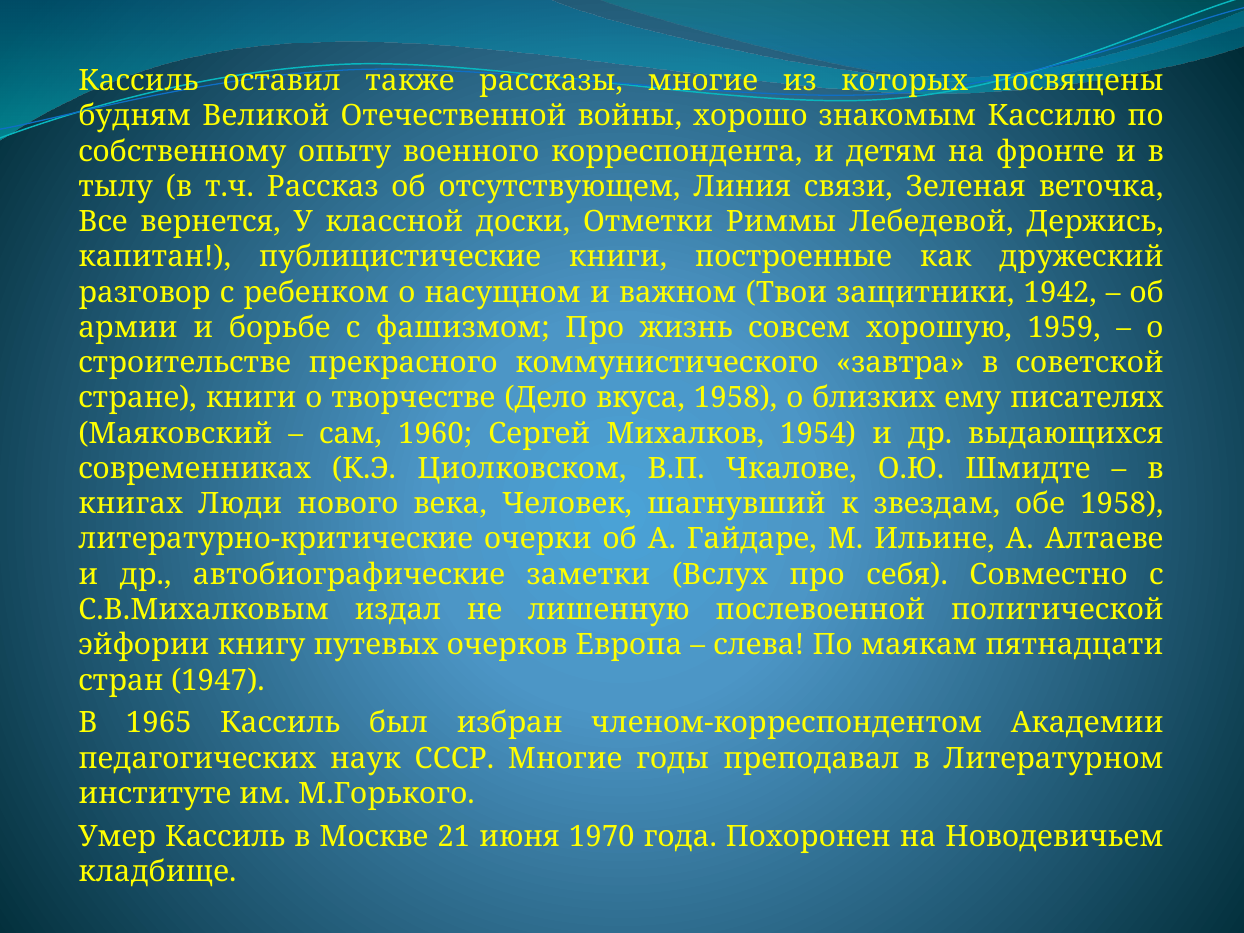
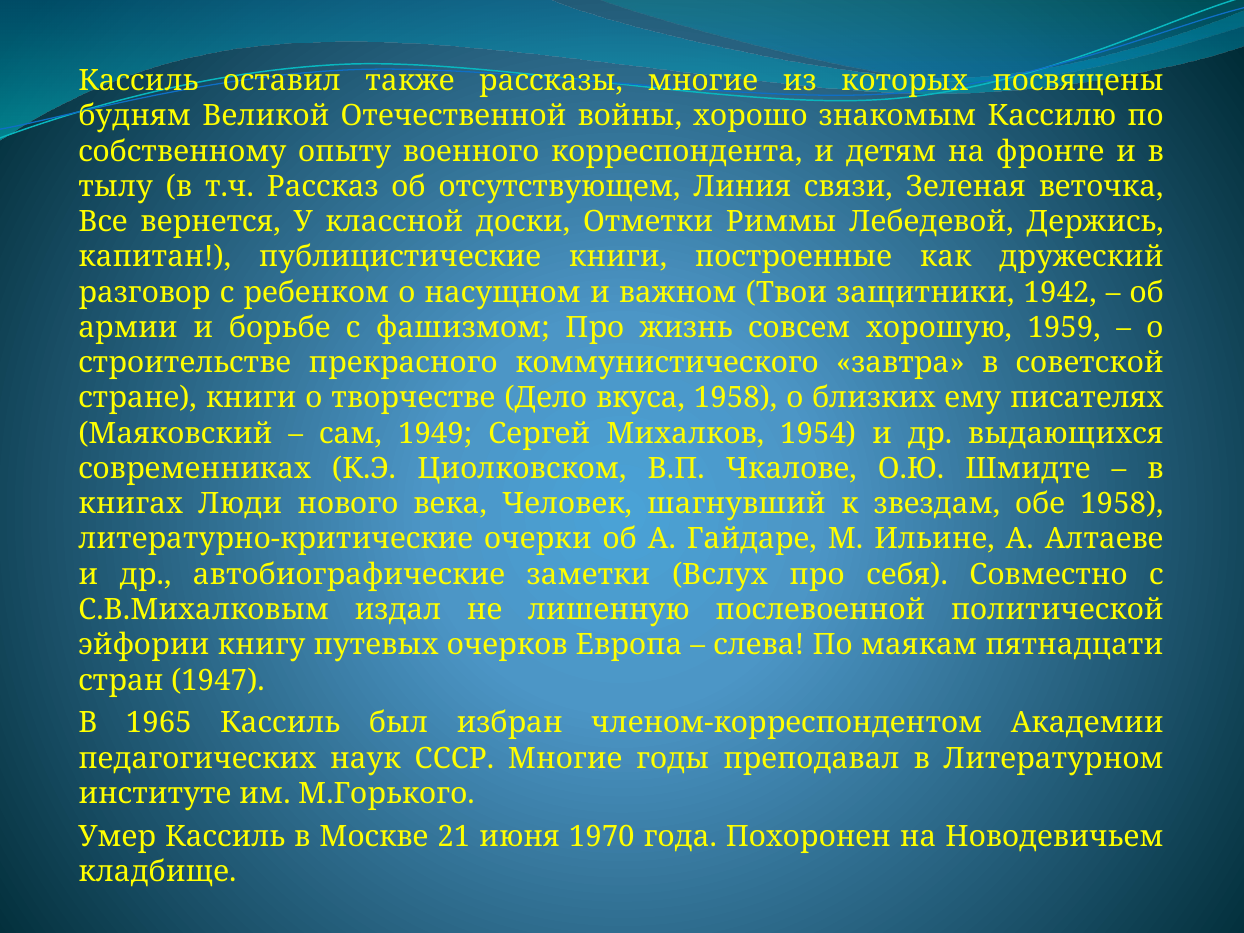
1960: 1960 -> 1949 (435, 433)
